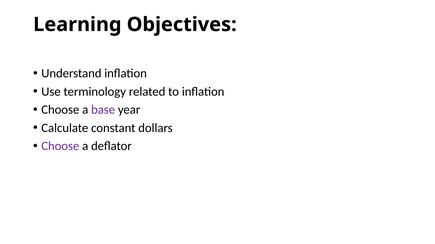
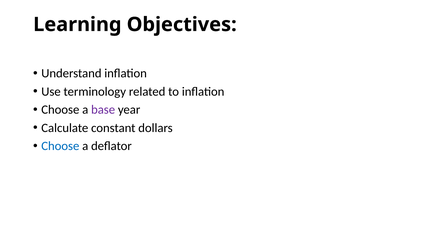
Choose colour: purple -> blue (60, 147)
